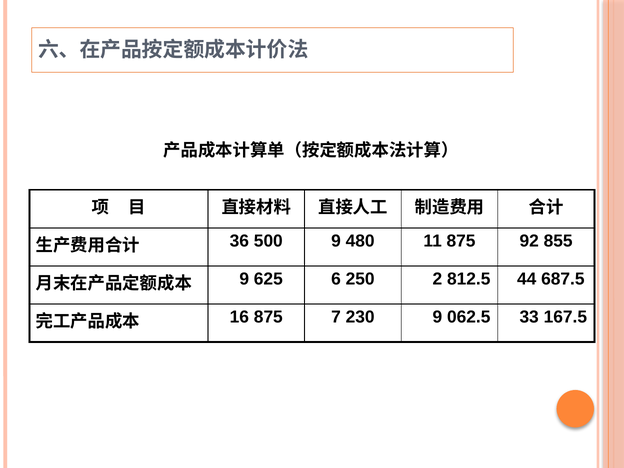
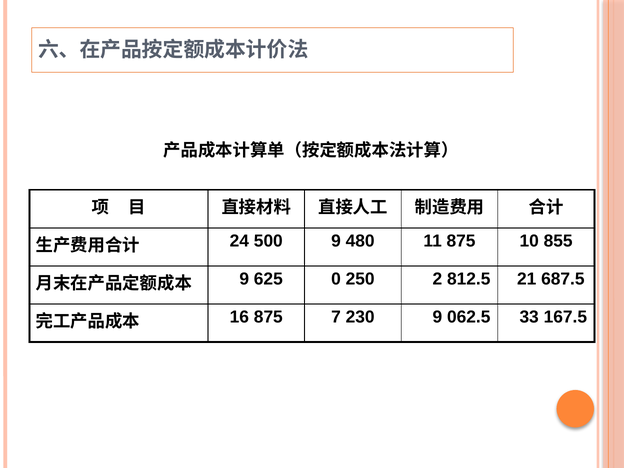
36: 36 -> 24 (239, 241)
92: 92 -> 10 (529, 241)
6: 6 -> 0 (336, 279)
44: 44 -> 21 (527, 279)
